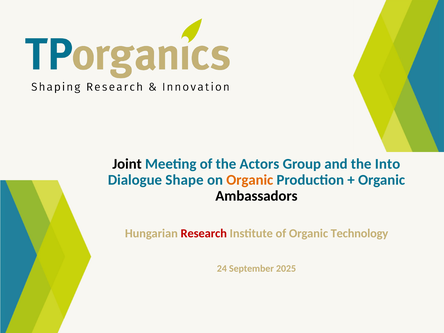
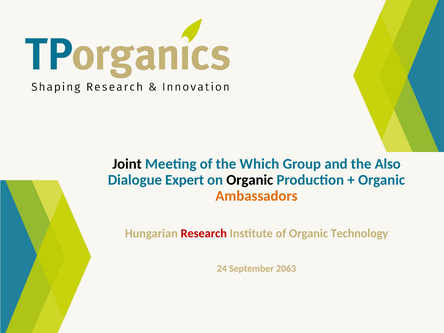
Actors: Actors -> Which (259, 164)
Into: Into -> Also (388, 164)
Shape: Shape -> Expert (185, 180)
Organic colour: orange -> black (250, 180)
Ambassadors colour: black -> orange (256, 196)
2025: 2025 -> 2063 (286, 269)
